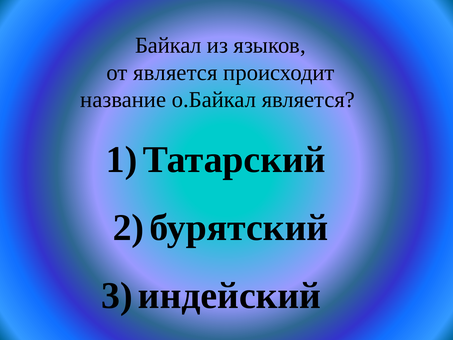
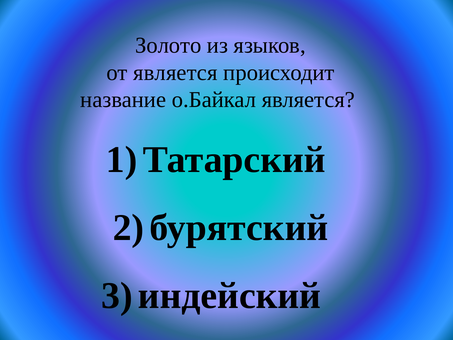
Байкал: Байкал -> Золото (168, 45)
